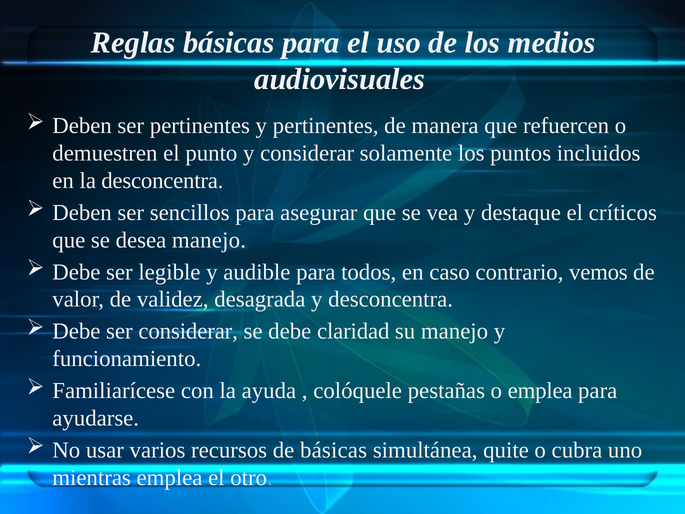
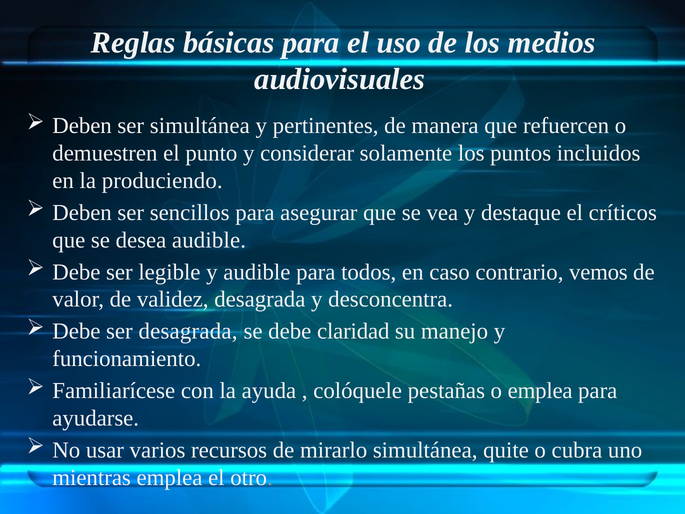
ser pertinentes: pertinentes -> simultánea (200, 126)
la desconcentra: desconcentra -> produciendo (162, 181)
desea manejo: manejo -> audible (209, 240)
ser considerar: considerar -> desagrada (188, 331)
de básicas: básicas -> mirarlo (334, 450)
